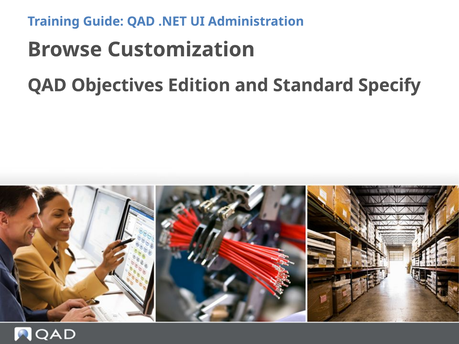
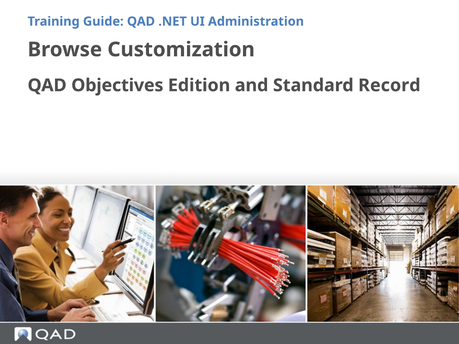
Specify: Specify -> Record (389, 85)
